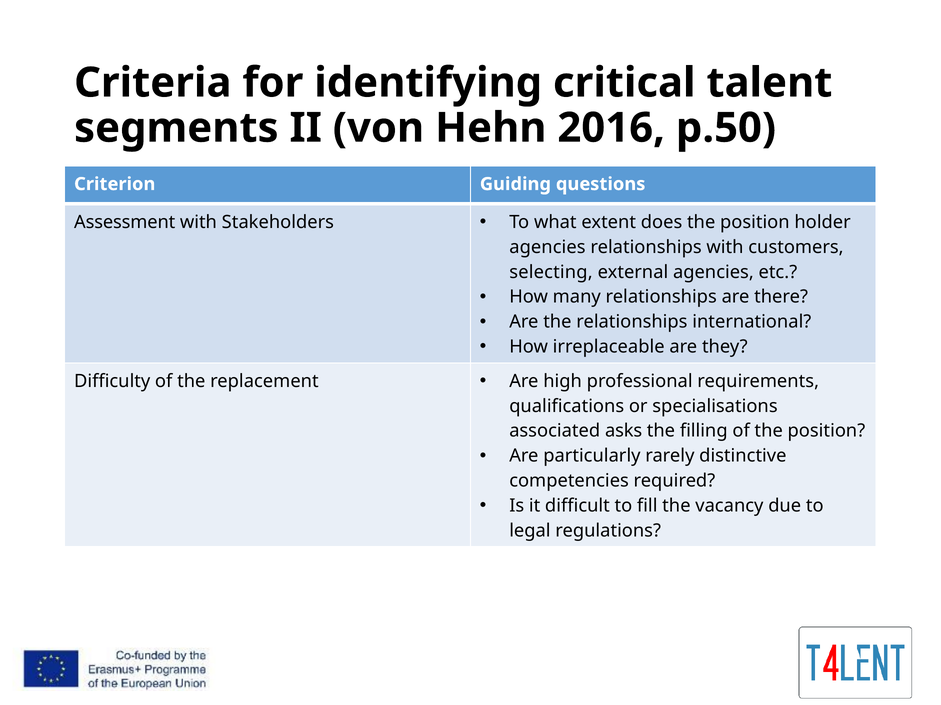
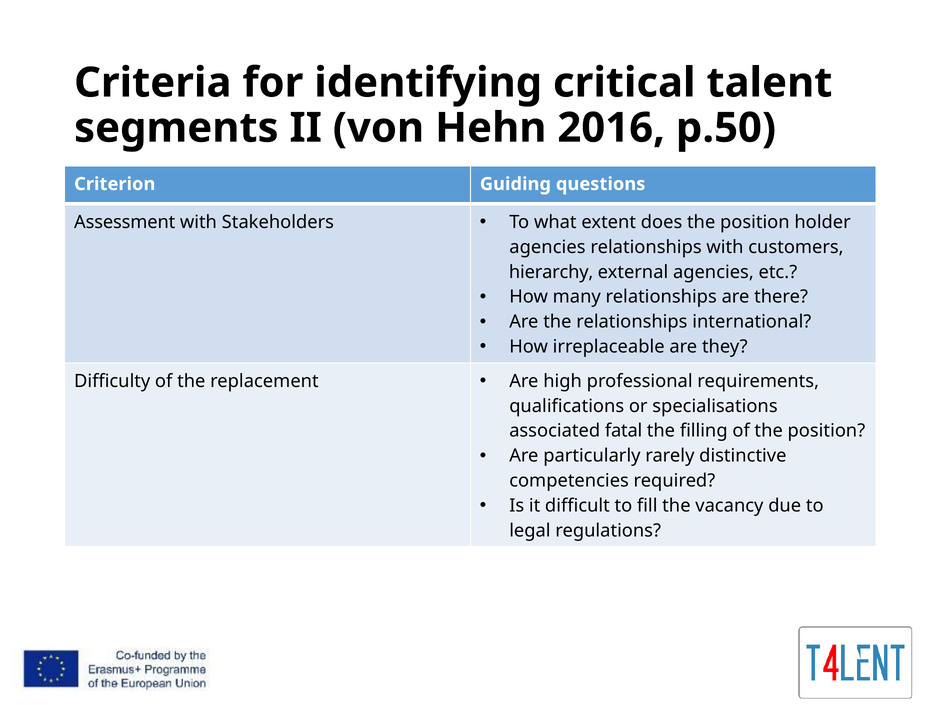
selecting: selecting -> hierarchy (551, 272)
asks: asks -> fatal (624, 431)
